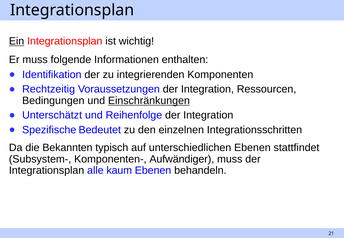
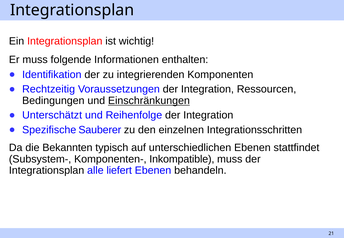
Ein underline: present -> none (17, 41)
Bedeutet: Bedeutet -> Sauberer (100, 130)
Aufwändiger: Aufwändiger -> Inkompatible (182, 159)
kaum: kaum -> liefert (119, 171)
